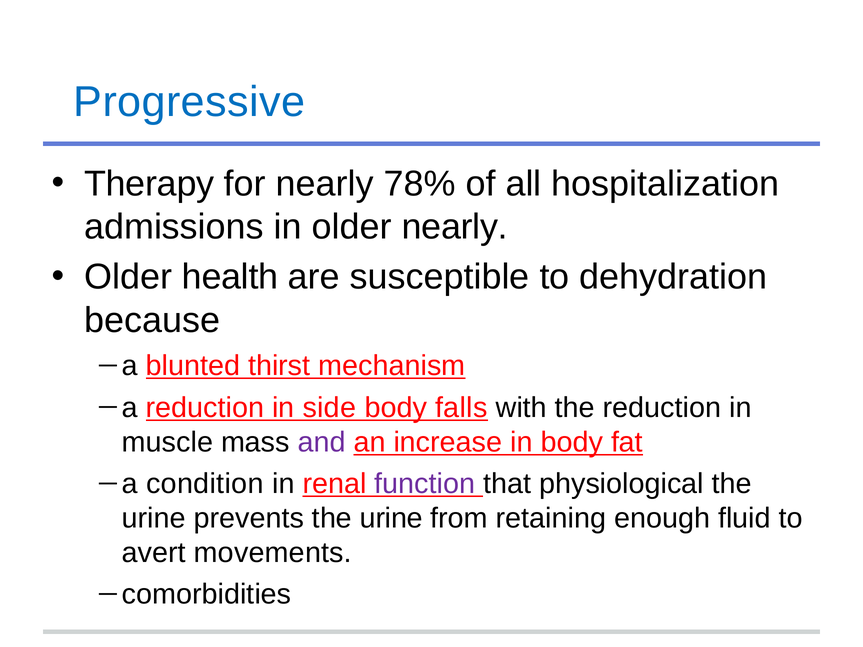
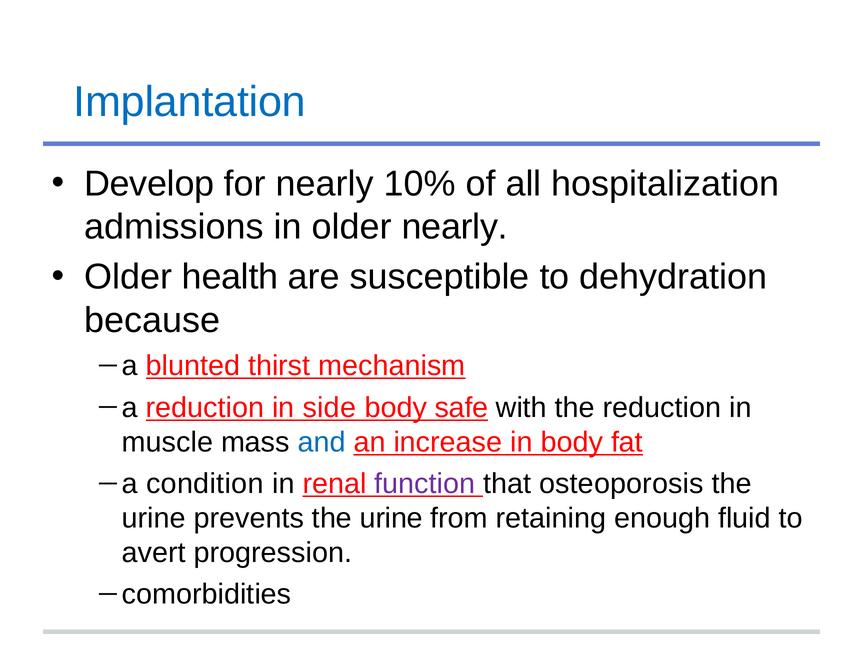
Progressive: Progressive -> Implantation (190, 102)
Therapy: Therapy -> Develop (149, 184)
78%: 78% -> 10% (420, 184)
falls: falls -> safe (462, 408)
and colour: purple -> blue (322, 442)
physiological: physiological -> osteoporosis (621, 484)
movements: movements -> progression (273, 553)
